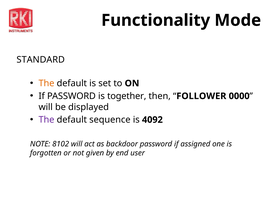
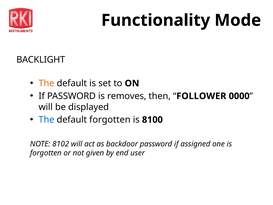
STANDARD: STANDARD -> BACKLIGHT (41, 60)
together: together -> removes (127, 96)
The colour: purple -> blue (46, 120)
default sequence: sequence -> forgotten (110, 120)
4092: 4092 -> 8100 (152, 120)
